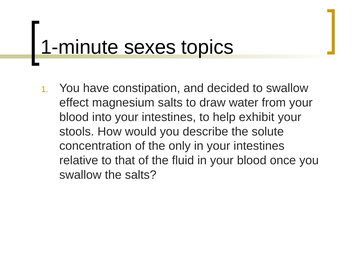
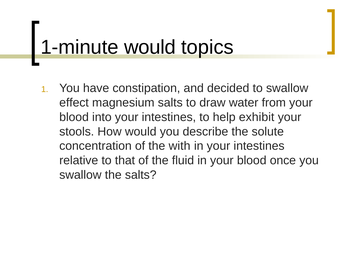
1-minute sexes: sexes -> would (150, 47)
only: only -> with (180, 146)
